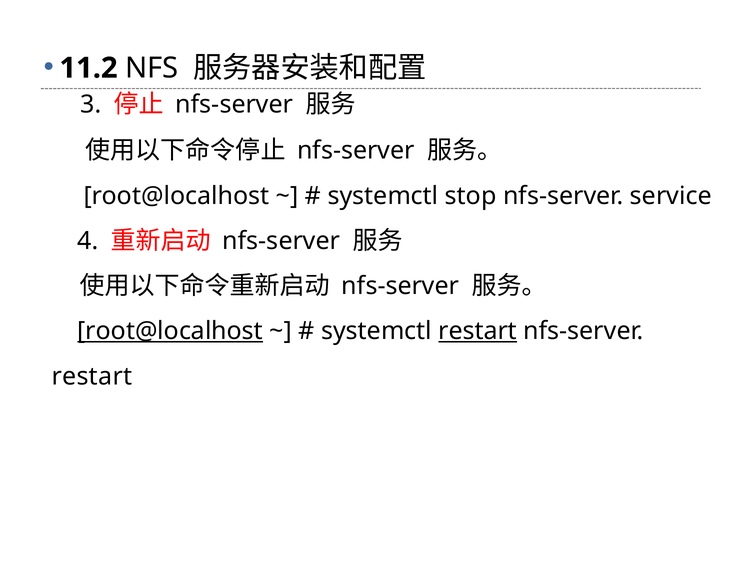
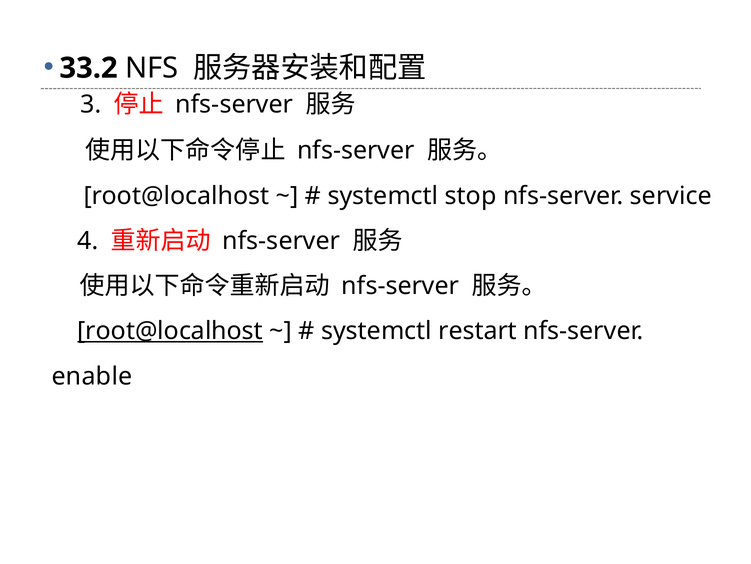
11.2: 11.2 -> 33.2 (89, 68)
restart underline: present -> none (478, 331)
restart: restart -> enable (92, 376)
